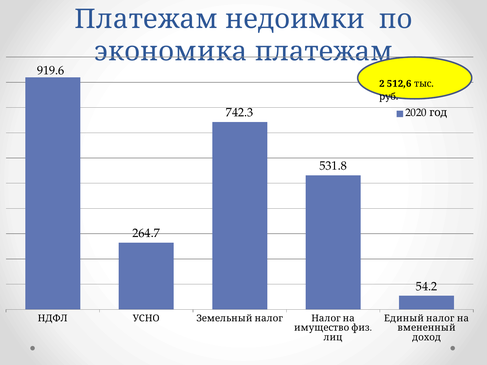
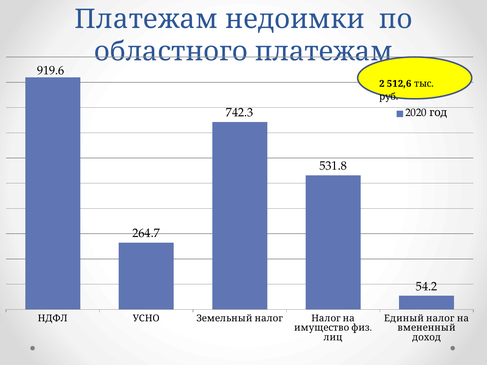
экономика: экономика -> областного (171, 52)
